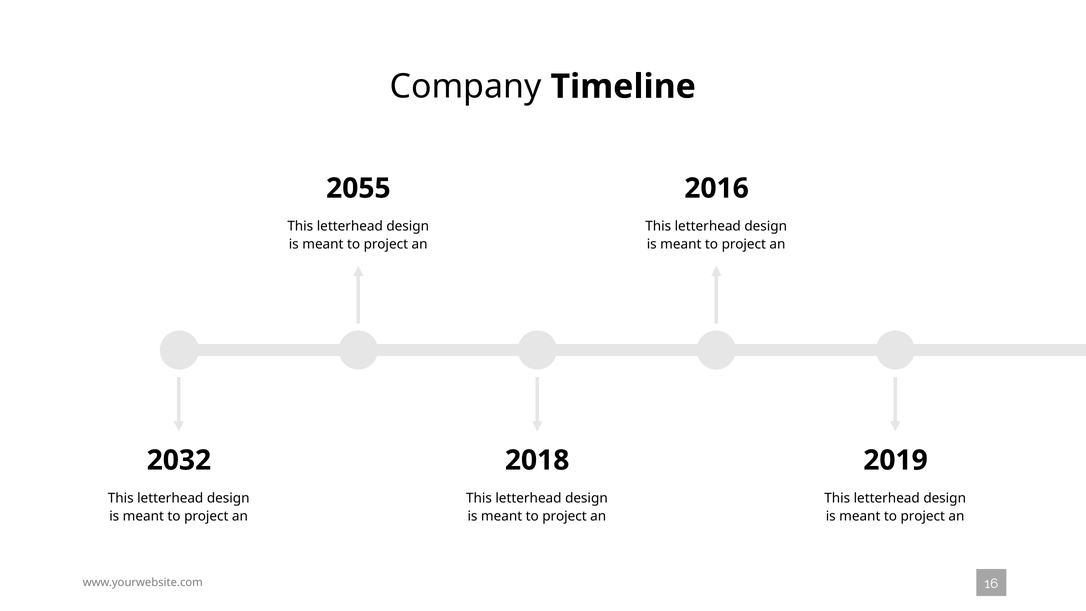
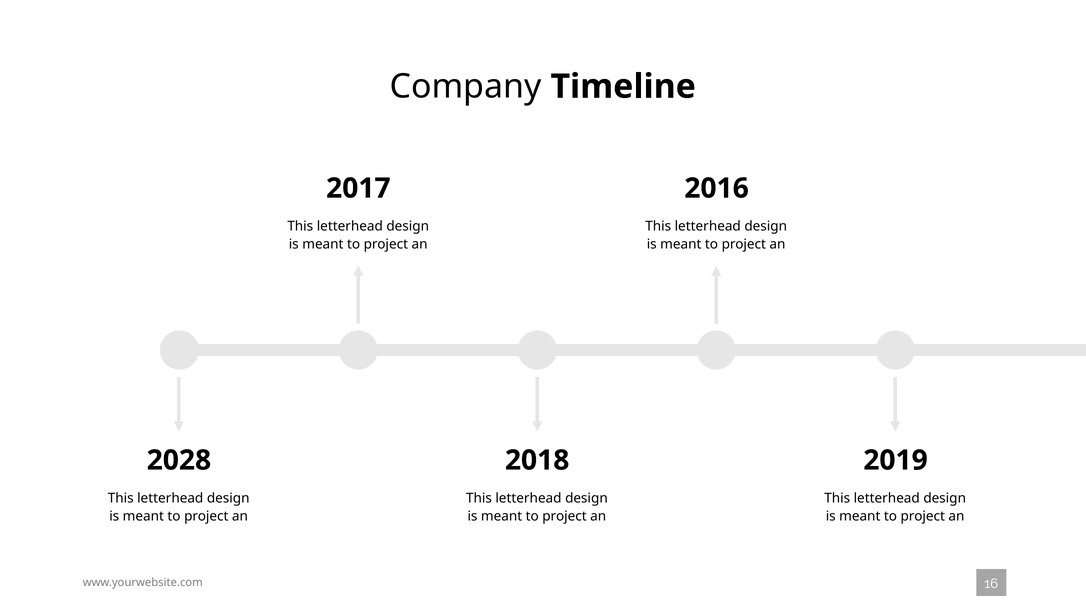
2055: 2055 -> 2017 (358, 188)
2032: 2032 -> 2028 (179, 460)
